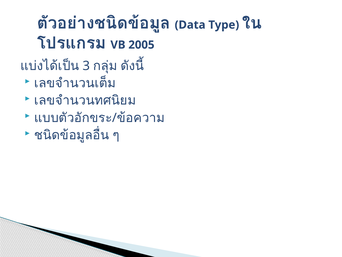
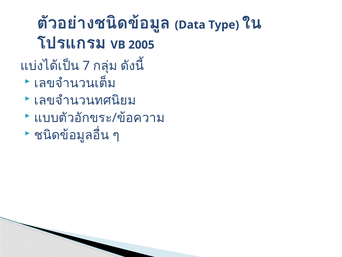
3: 3 -> 7 (86, 66)
